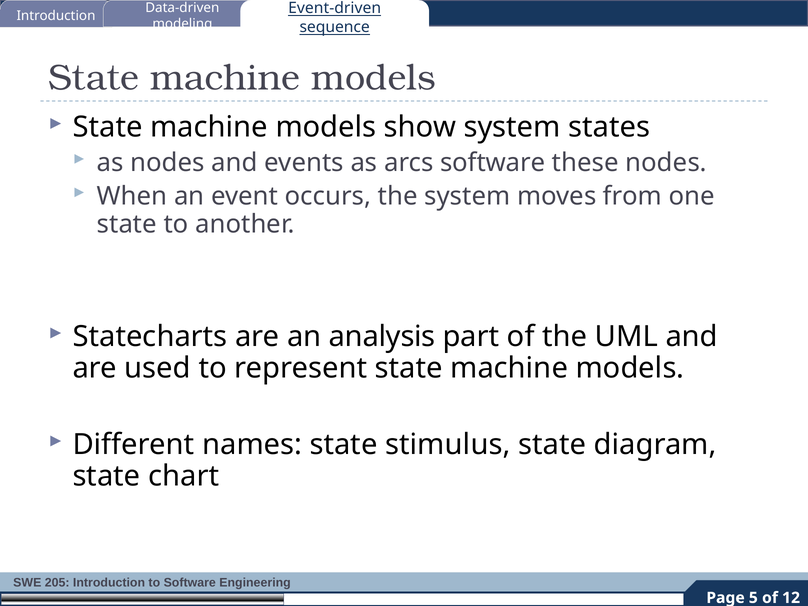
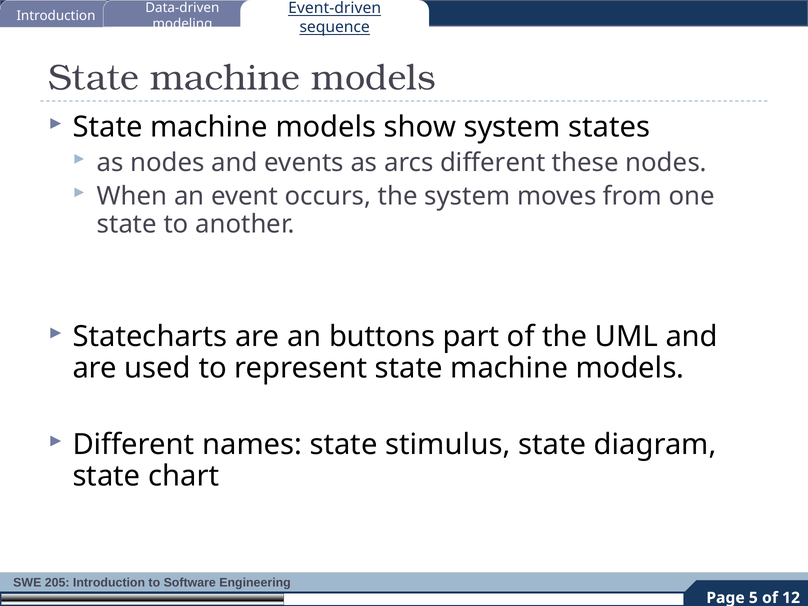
arcs software: software -> different (493, 163)
analysis: analysis -> buttons (382, 337)
